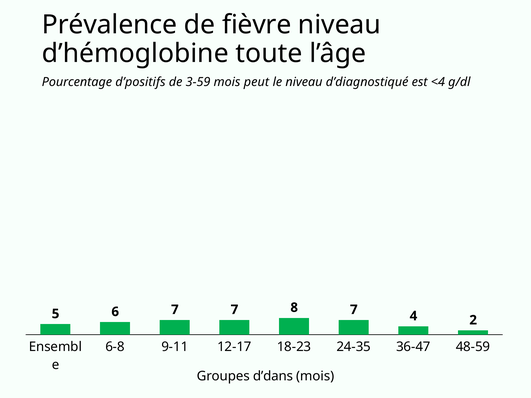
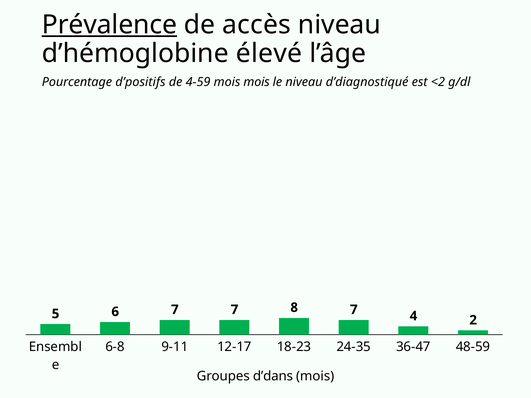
Prévalence underline: none -> present (109, 25)
fièvre: fièvre -> accès (257, 25)
toute: toute -> élevé (269, 54)
3-59: 3-59 -> 4-59 (198, 82)
mois peut: peut -> mois (257, 82)
<4: <4 -> <2 (438, 82)
